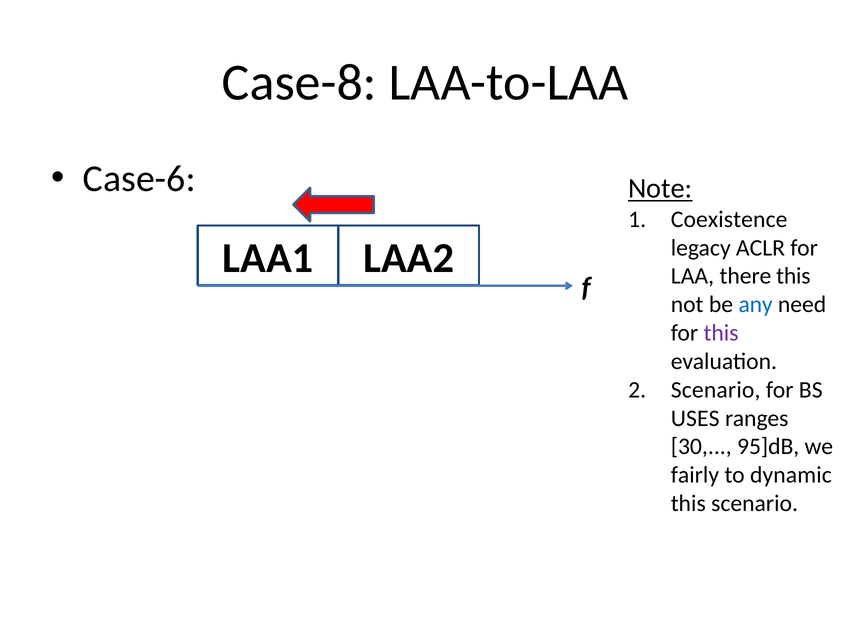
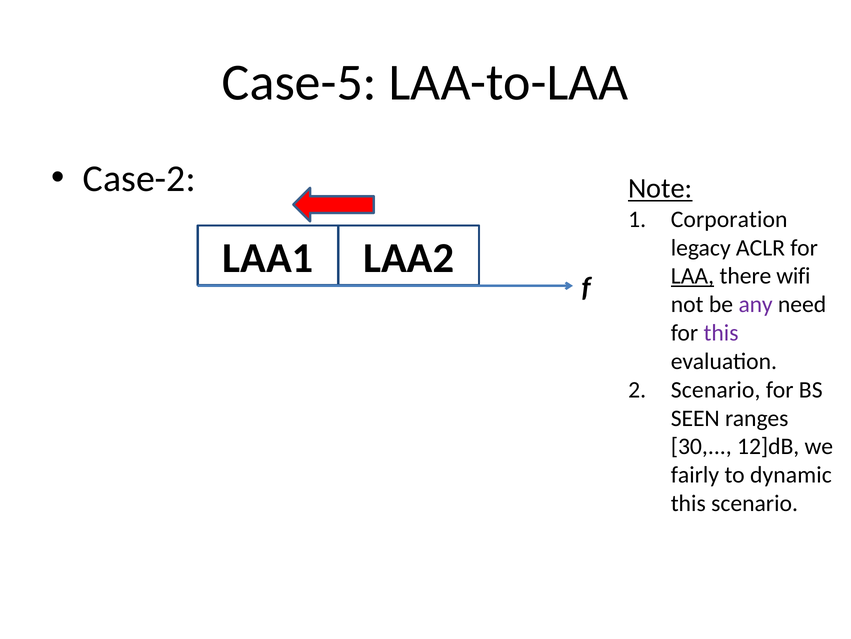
Case-8: Case-8 -> Case-5 (299, 82)
Case-6: Case-6 -> Case-2 (139, 179)
Coexistence: Coexistence -> Corporation (729, 219)
LAA underline: none -> present (692, 276)
there this: this -> wifi (793, 276)
any colour: blue -> purple (756, 304)
USES: USES -> SEEN (695, 418)
95]dB: 95]dB -> 12]dB (768, 446)
